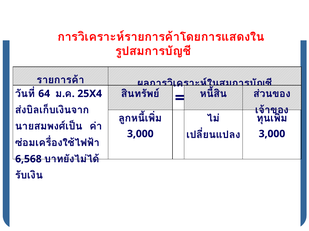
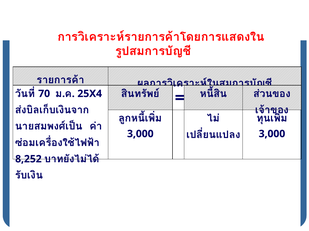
64: 64 -> 70 (44, 94)
6,568: 6,568 -> 8,252 (28, 159)
